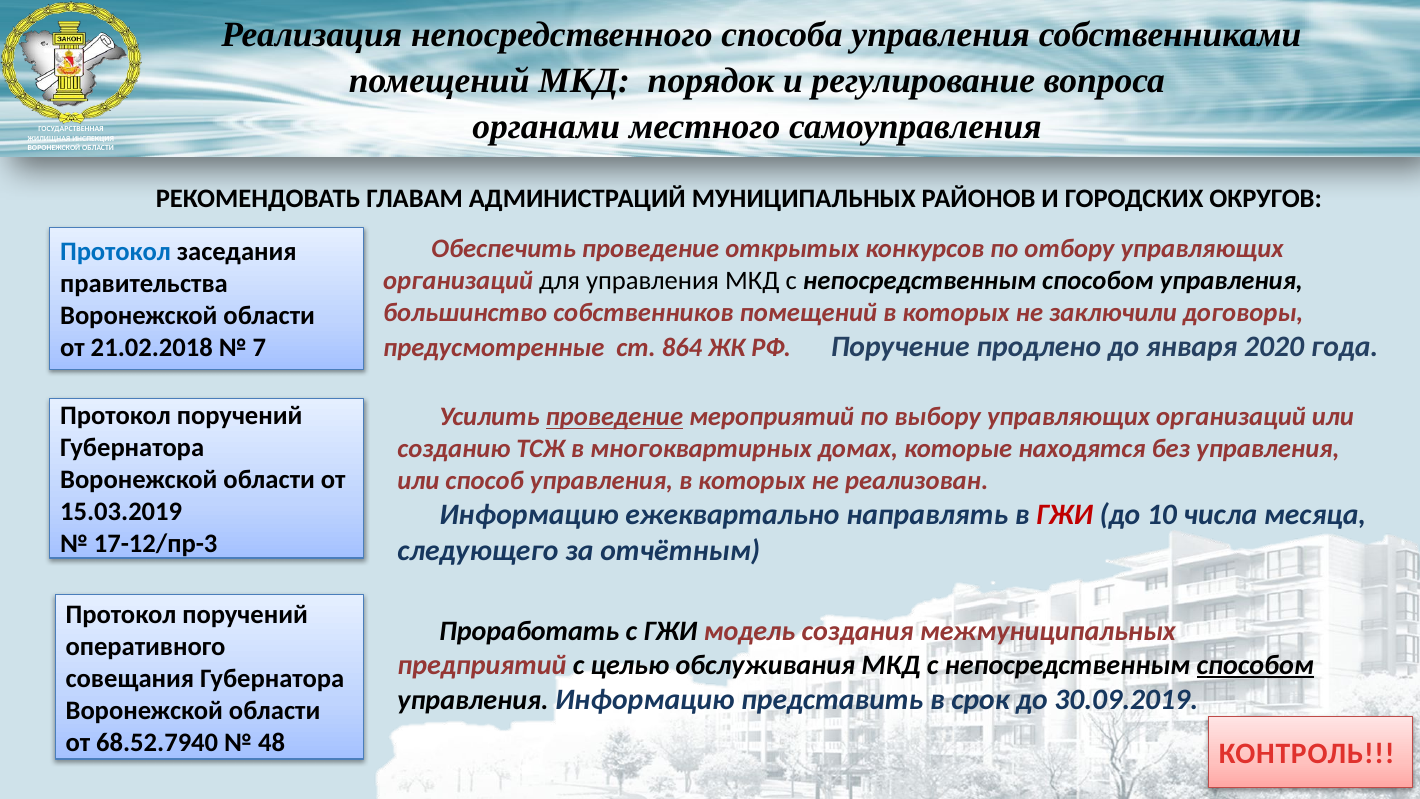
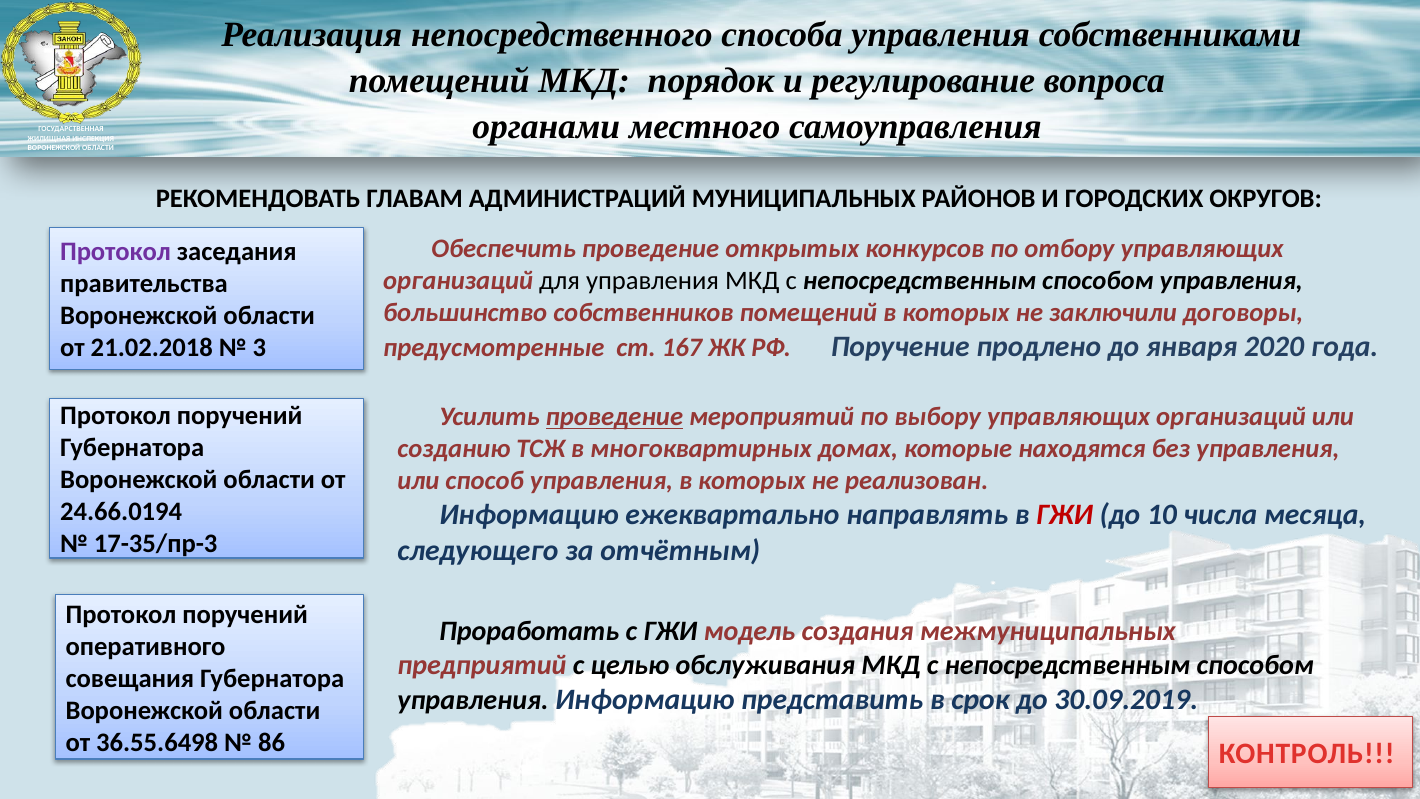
Протокол colour: blue -> purple (116, 252)
864: 864 -> 167 (682, 348)
7: 7 -> 3 (259, 348)
15.03.2019: 15.03.2019 -> 24.66.0194 (121, 512)
17-12/пр-3: 17-12/пр-3 -> 17-35/пр-3 (156, 544)
способом underline: present -> none (1255, 665)
68.52.7940: 68.52.7940 -> 36.55.6498 (157, 742)
48: 48 -> 86 (272, 742)
